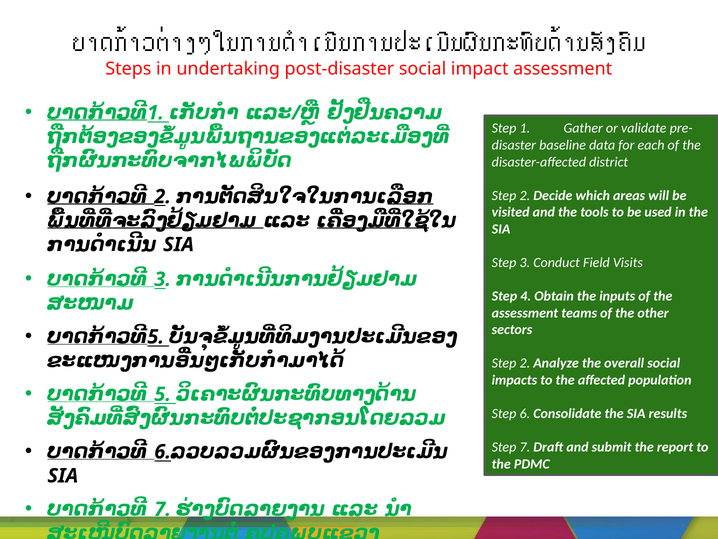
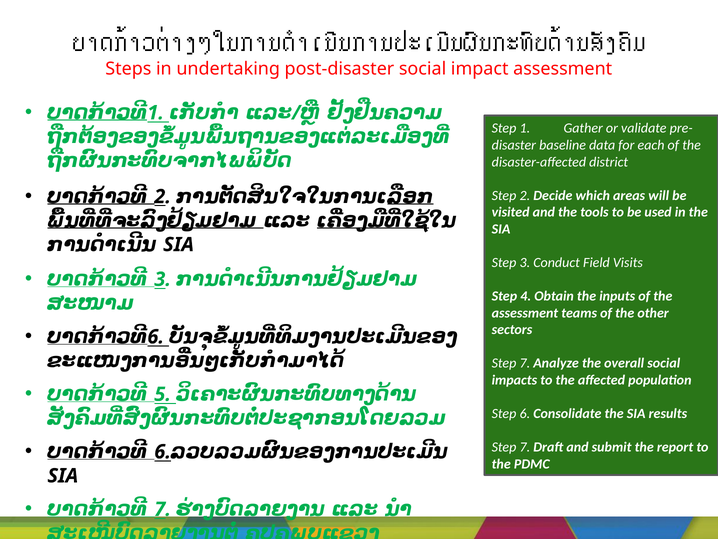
5: 5 -> 6 (156, 337)
2: 2 -> 7 (525, 363)
